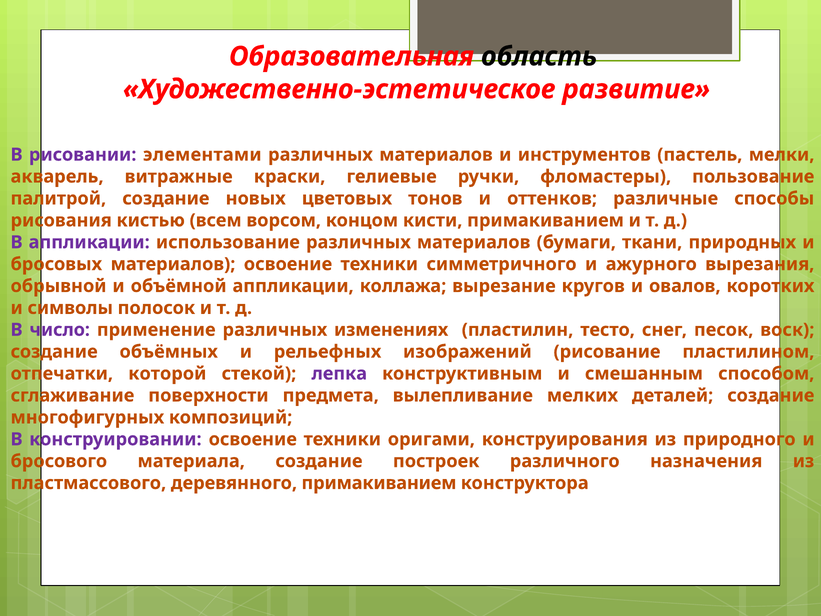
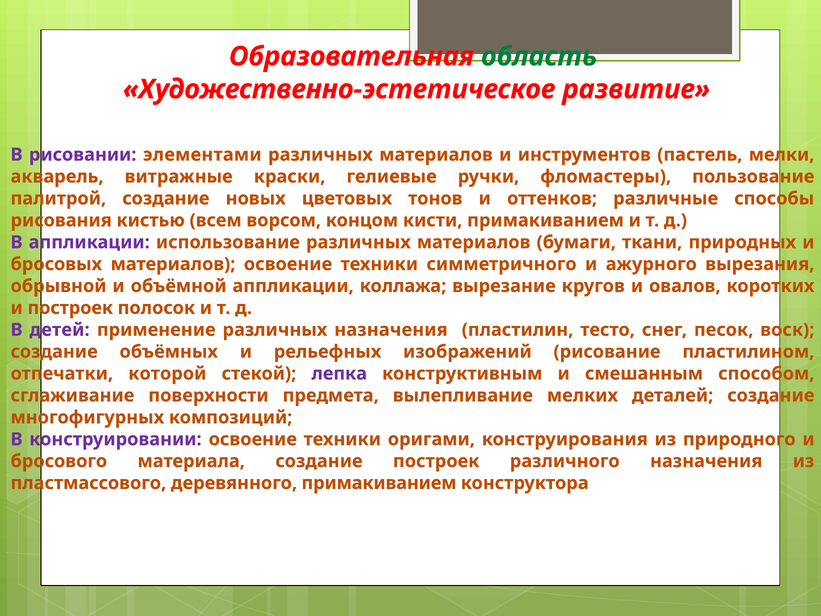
область colour: black -> green (539, 56)
и символы: символы -> построек (70, 308)
число: число -> детей (60, 330)
различных изменениях: изменениях -> назначения (391, 330)
